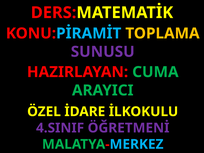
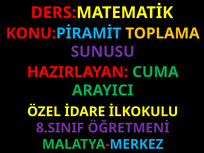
4.SINIF: 4.SINIF -> 8.SINIF (60, 128)
